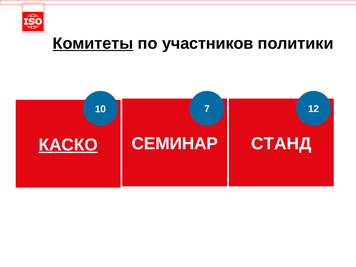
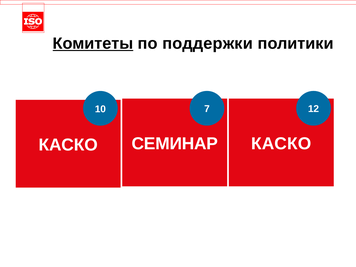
участников: участников -> поддержки (208, 43)
СТАНД: СТАНД -> КАСКО (281, 144)
КАСКО underline: present -> none (68, 145)
